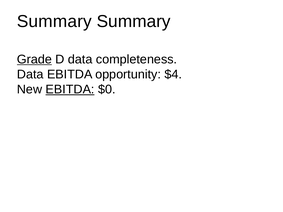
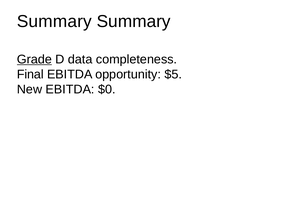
Data: Data -> Final (30, 74)
$4: $4 -> $5 (173, 74)
EBITDA underline: present -> none (70, 90)
